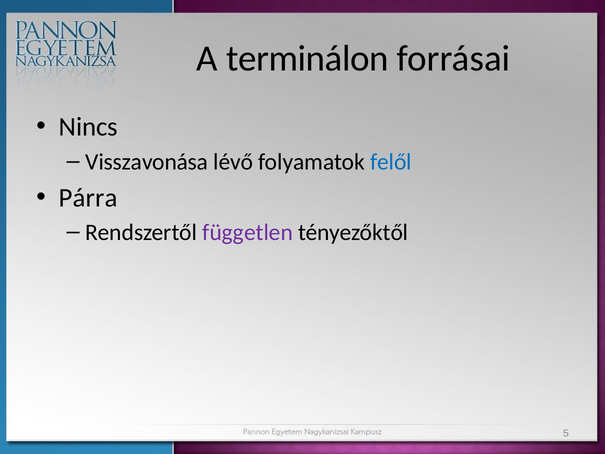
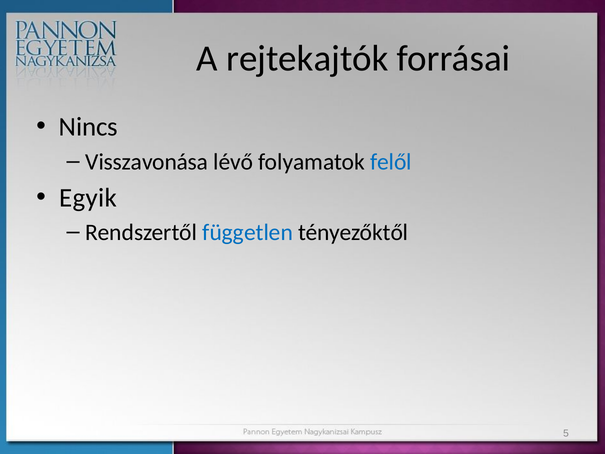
terminálon: terminálon -> rejtekajtók (307, 59)
Párra: Párra -> Egyik (88, 198)
független colour: purple -> blue (248, 232)
